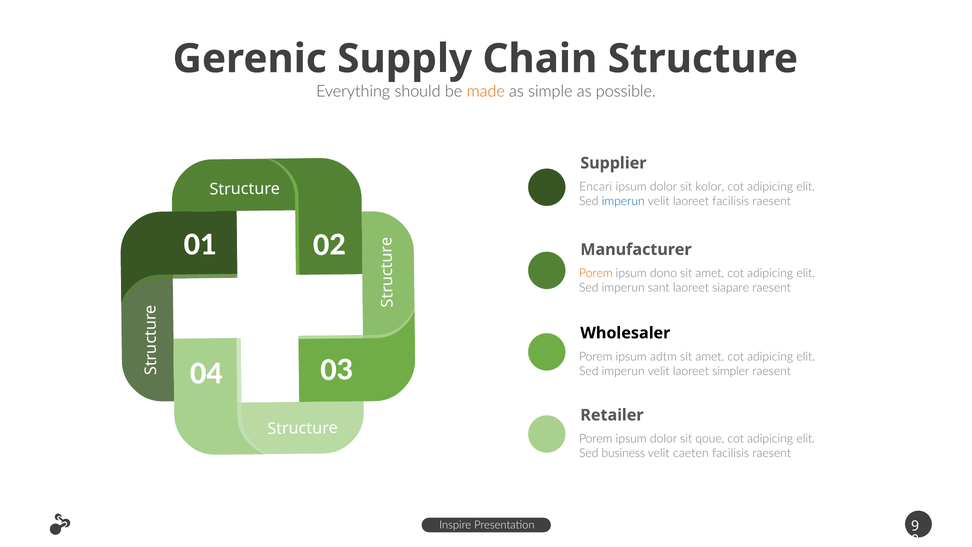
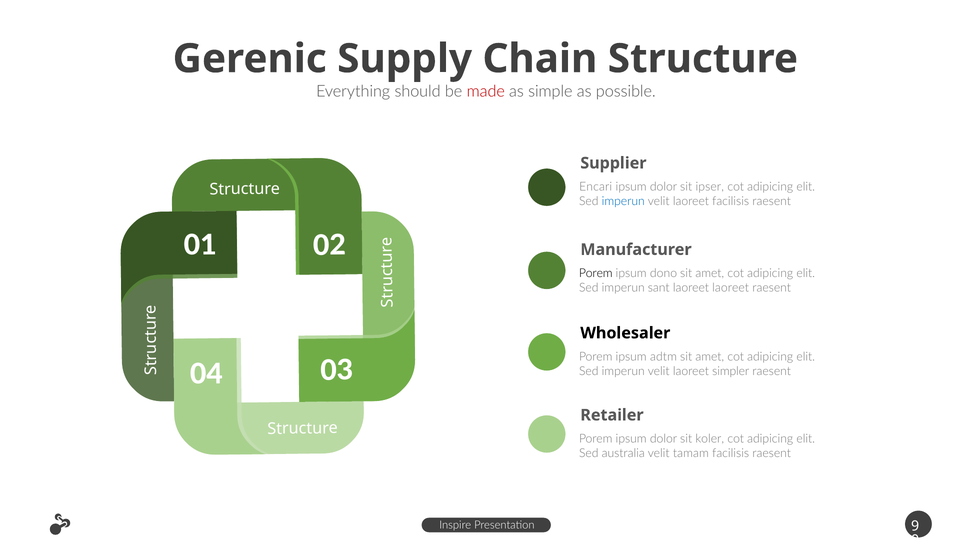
made colour: orange -> red (486, 91)
kolor: kolor -> ipser (710, 187)
Porem colour: orange -> black (596, 273)
laoreet siapare: siapare -> laoreet (731, 288)
qoue: qoue -> koler (710, 439)
business: business -> australia (623, 453)
caeten: caeten -> tamam (691, 453)
